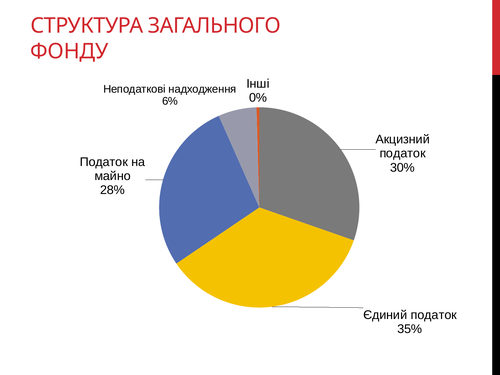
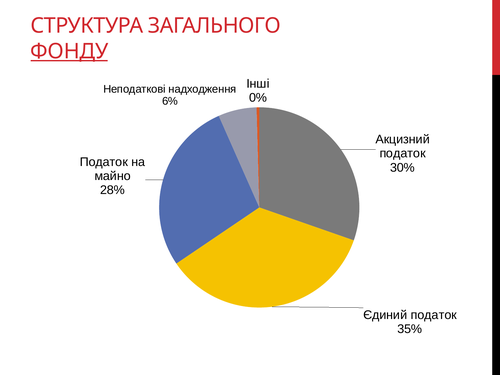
ФОНДУ underline: none -> present (69, 51)
